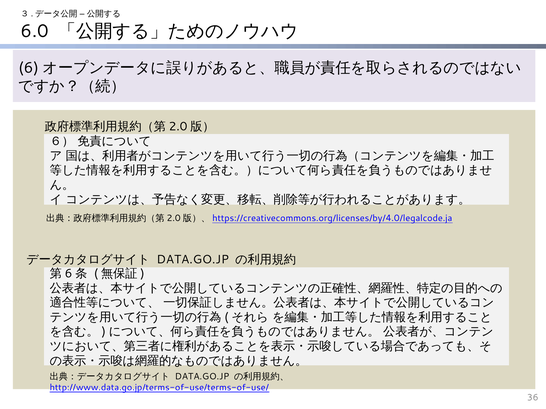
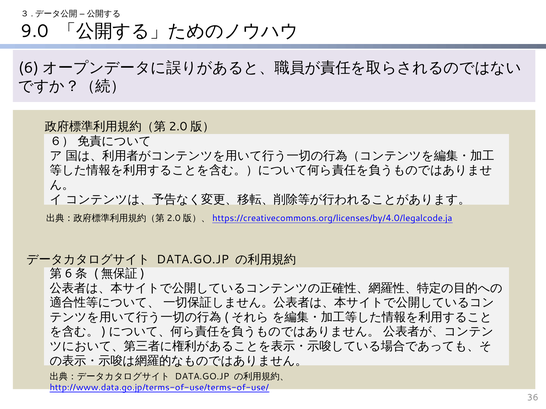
6.0: 6.0 -> 9.0 (35, 31)
